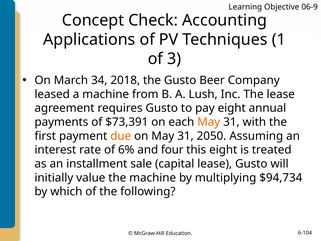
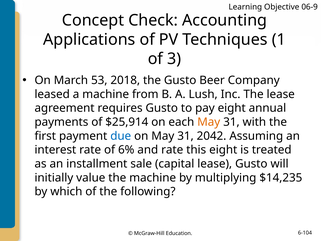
34: 34 -> 53 (99, 80)
$73,391: $73,391 -> $25,914 (127, 122)
due colour: orange -> blue (121, 136)
2050: 2050 -> 2042 (212, 136)
and four: four -> rate (172, 150)
$94,734: $94,734 -> $14,235 (281, 178)
